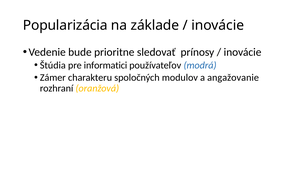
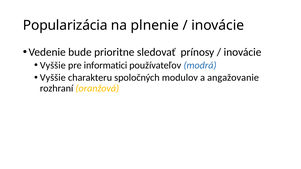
základe: základe -> plnenie (155, 25)
Štúdia: Štúdia -> Vyššie (53, 65)
Zámer: Zámer -> Vyššie (53, 78)
